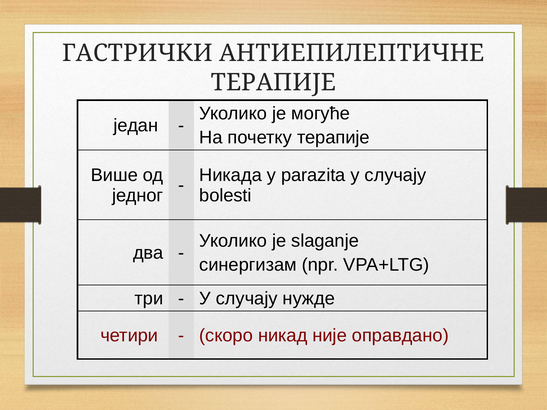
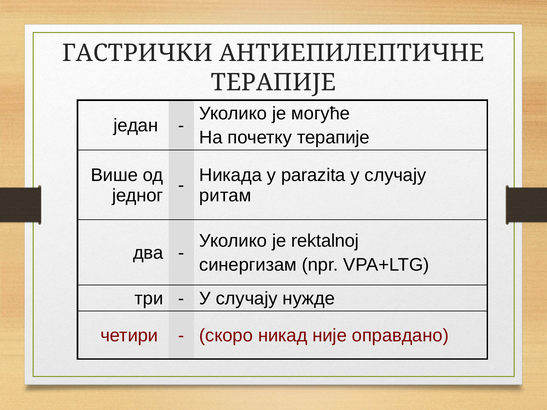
bolesti: bolesti -> ритам (225, 196)
slaganje: slaganje -> rektalnoj (325, 241)
